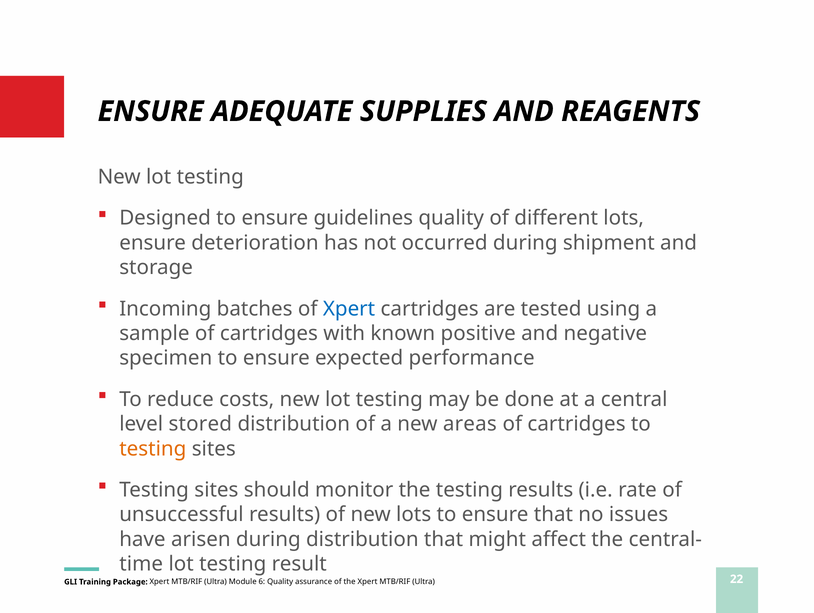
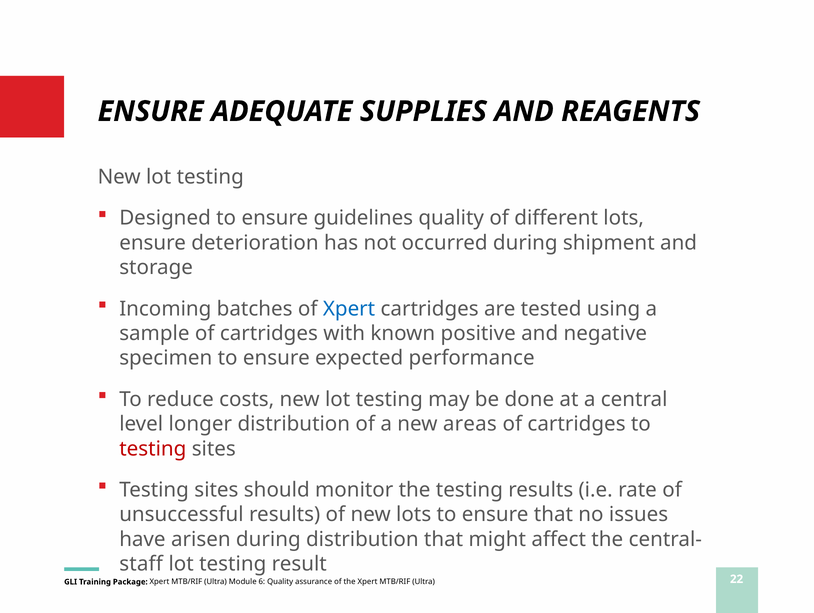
stored: stored -> longer (200, 424)
testing colour: orange -> red (153, 448)
time: time -> staff (141, 564)
